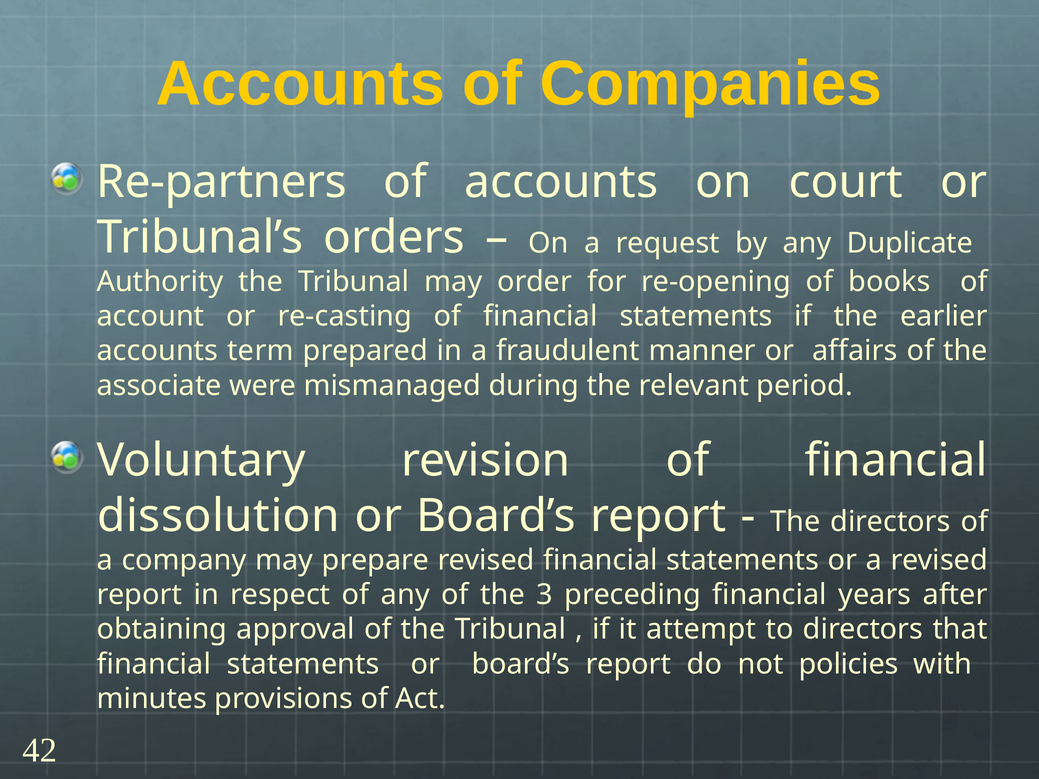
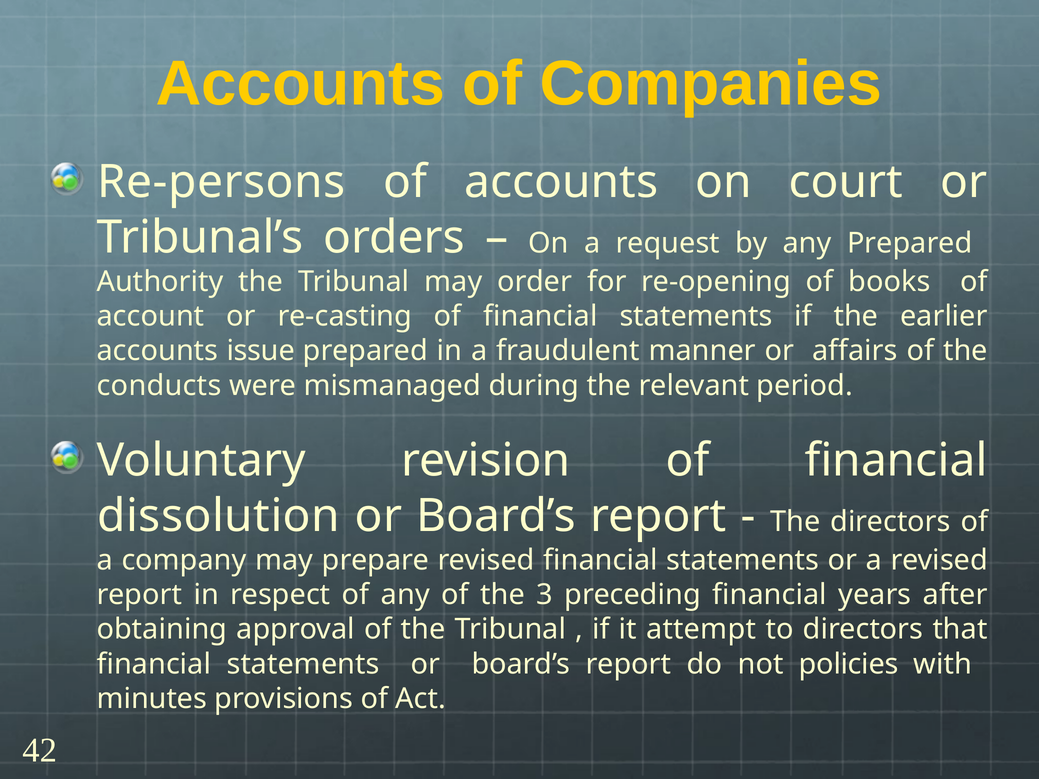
Re-partners: Re-partners -> Re-persons (221, 182)
any Duplicate: Duplicate -> Prepared (910, 243)
term: term -> issue (261, 351)
associate: associate -> conducts (159, 386)
